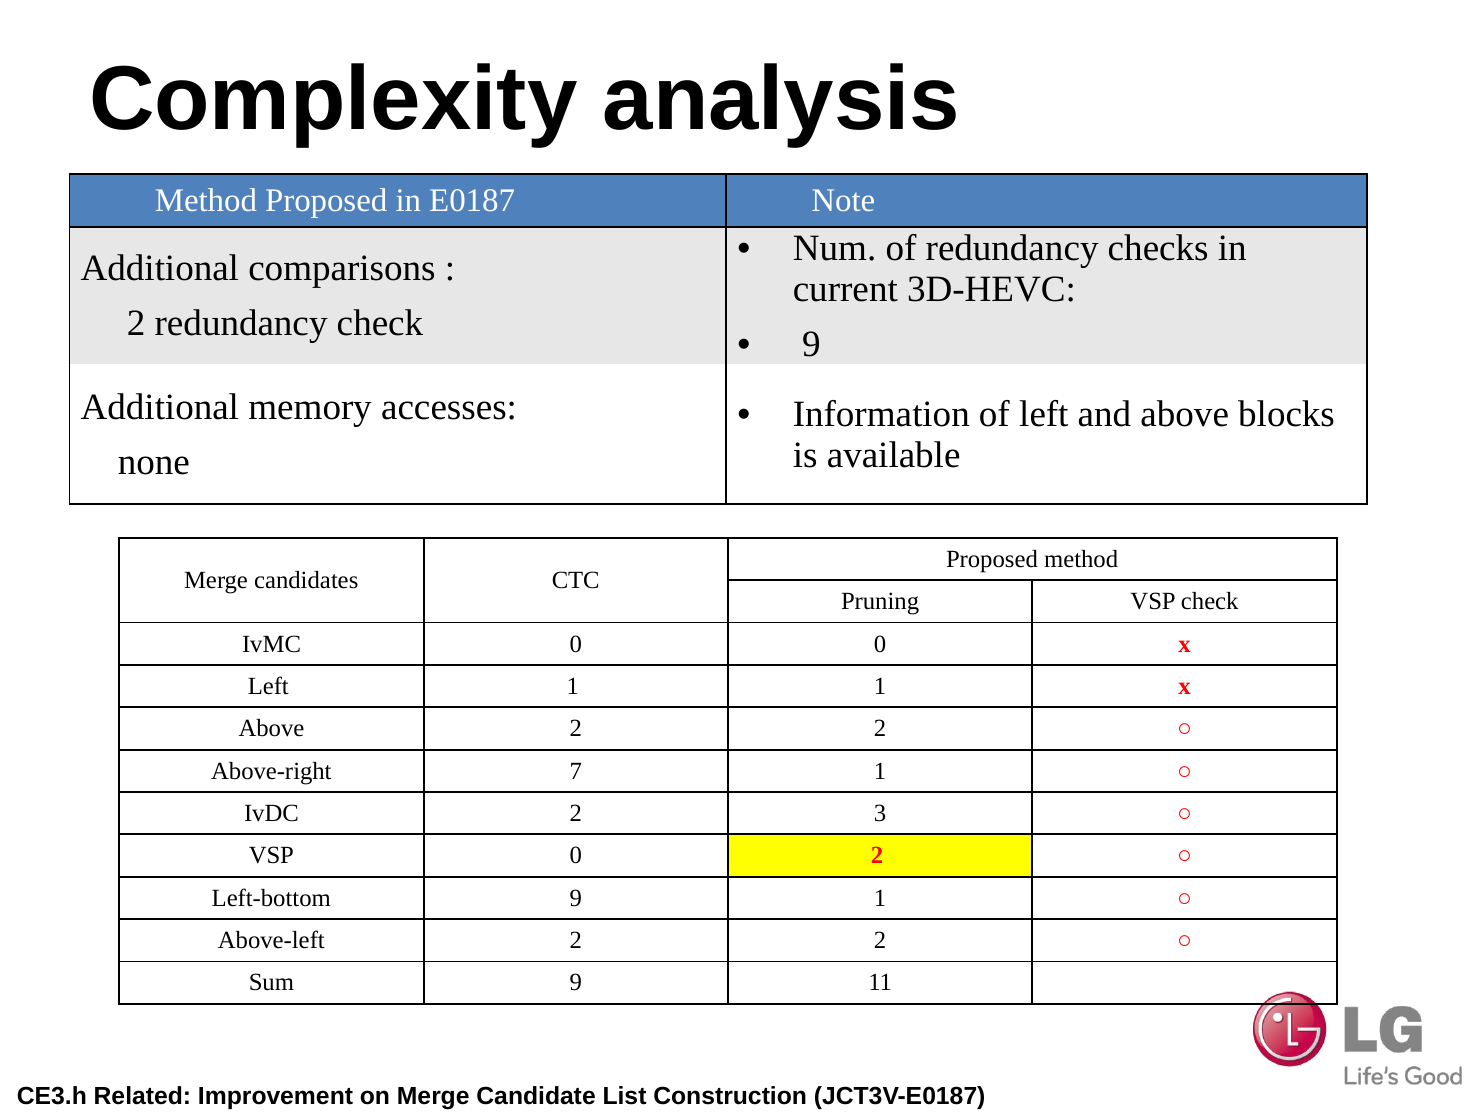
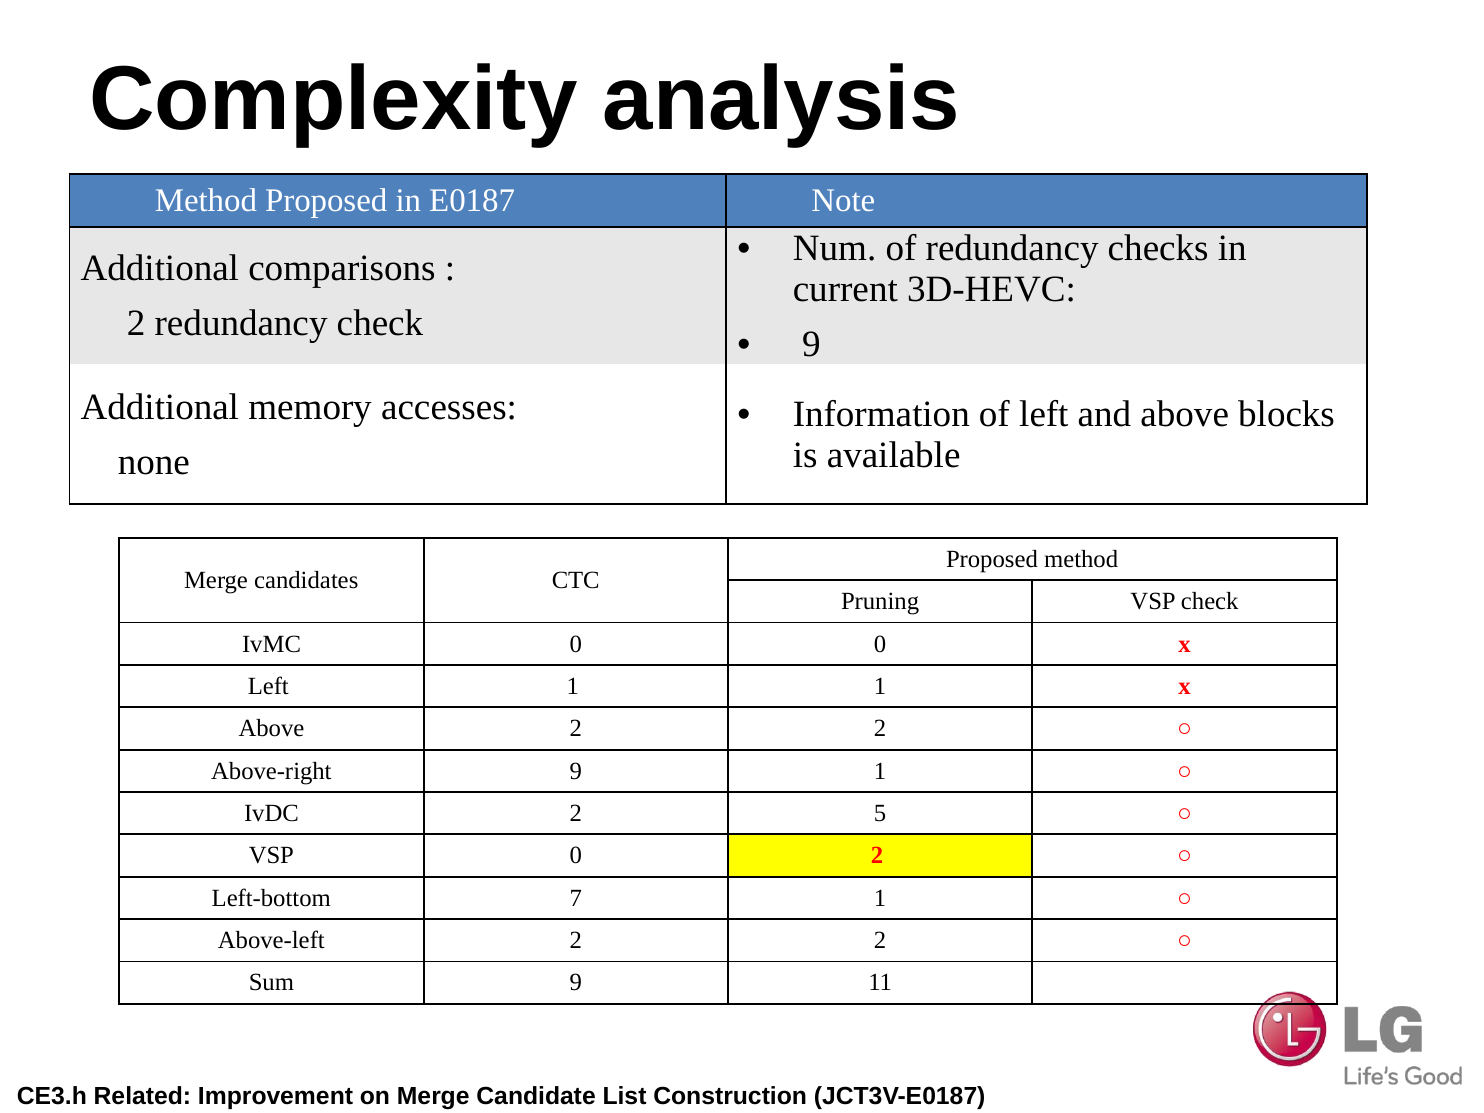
Above-right 7: 7 -> 9 (576, 771)
3: 3 -> 5 (880, 813)
Left-bottom 9: 9 -> 7 (576, 898)
